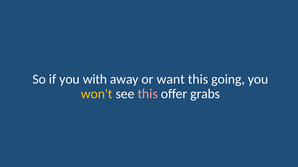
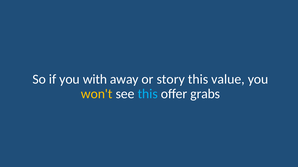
want: want -> story (171, 79)
going: going -> value (228, 79)
this colour: pink -> light blue (148, 94)
